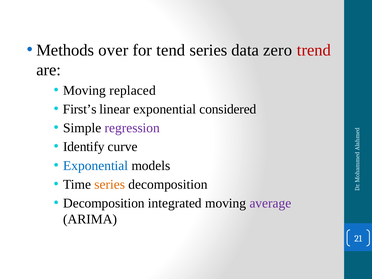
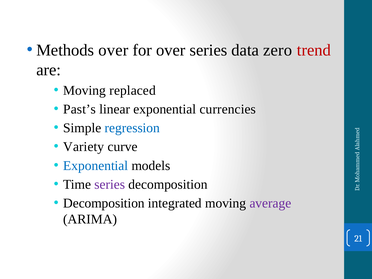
for tend: tend -> over (171, 50)
First’s: First’s -> Past’s (80, 109)
considered: considered -> currencies (228, 109)
regression colour: purple -> blue (132, 128)
Identify: Identify -> Variety (84, 147)
series colour: orange -> purple (110, 184)
